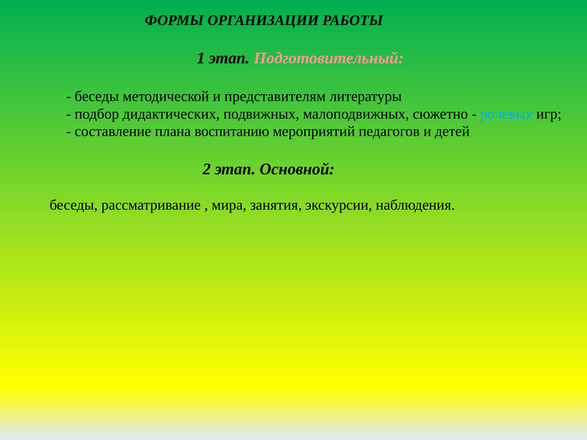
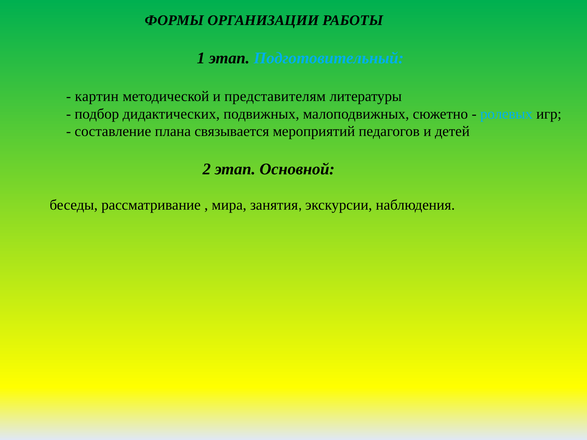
Подготовительный colour: pink -> light blue (329, 58)
беседы: беседы -> картин (97, 96)
воспитанию: воспитанию -> связывается (232, 132)
